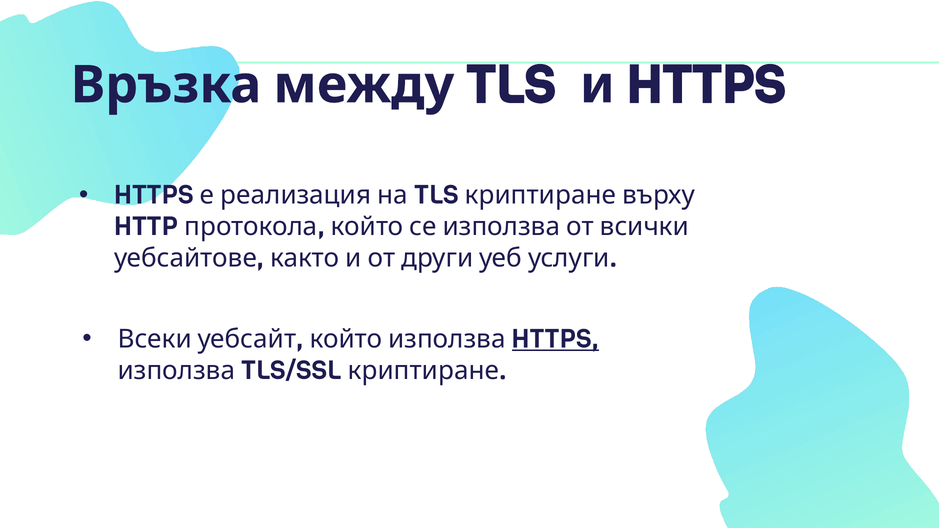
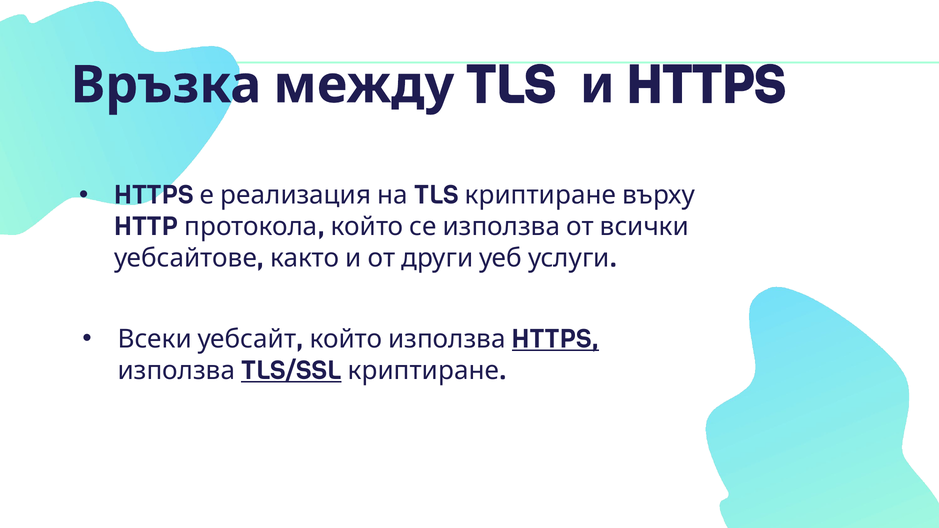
TLS/SSL underline: none -> present (291, 371)
